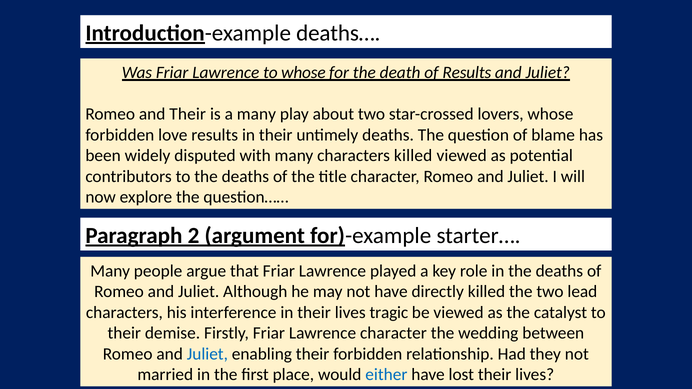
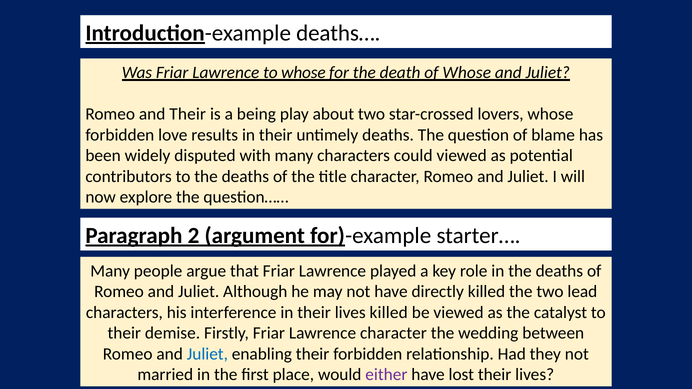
of Results: Results -> Whose (467, 73)
a many: many -> being (256, 114)
characters killed: killed -> could (413, 156)
lives tragic: tragic -> killed (389, 313)
either colour: blue -> purple (386, 375)
